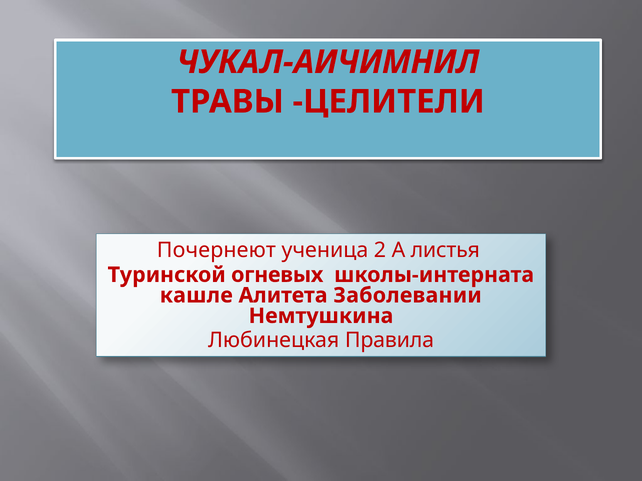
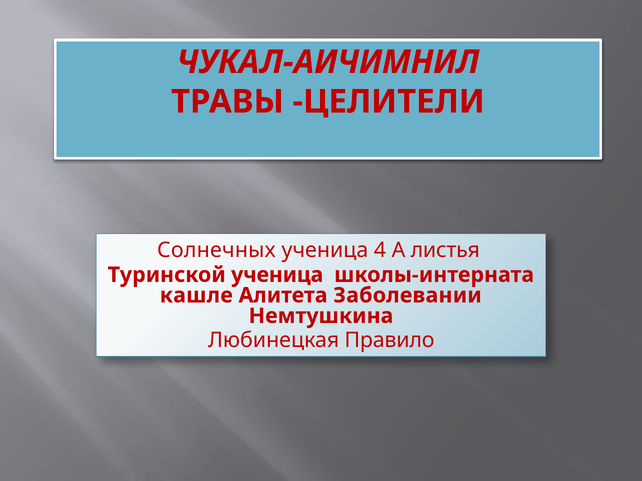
Почернеют: Почернеют -> Солнечных (216, 251)
2: 2 -> 4 (380, 251)
Туринской огневых: огневых -> ученица (277, 275)
Правила: Правила -> Правило (389, 341)
